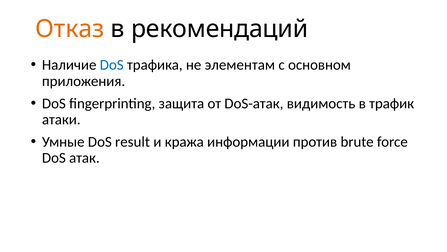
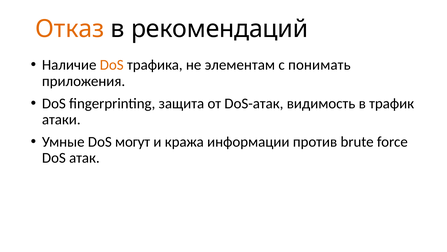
DоS colour: blue -> orange (112, 65)
основном: основном -> понимать (319, 65)
result: result -> могут (133, 142)
